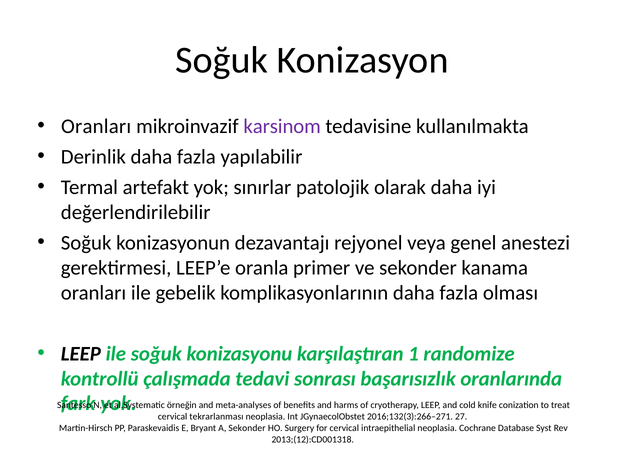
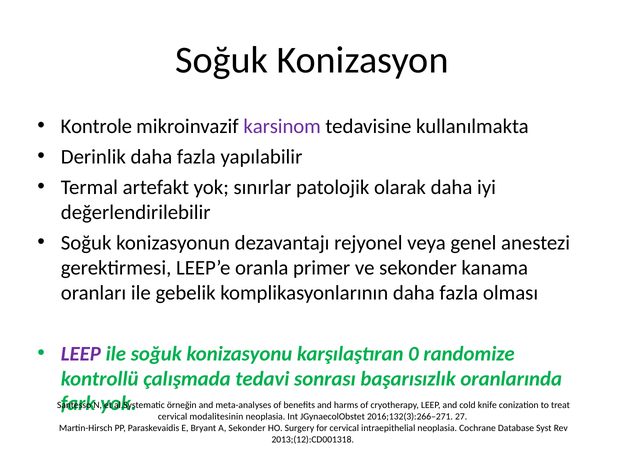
Oranları: Oranları -> Kontrole (96, 126)
LEEP colour: black -> purple (81, 354)
1: 1 -> 0 (413, 354)
tekrarlanması: tekrarlanması -> modalitesinin (216, 417)
